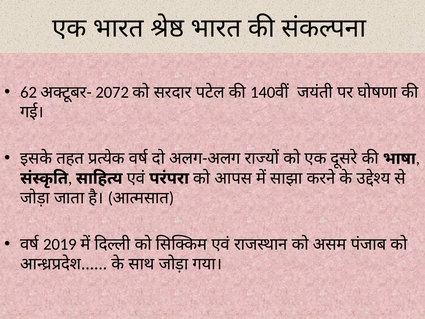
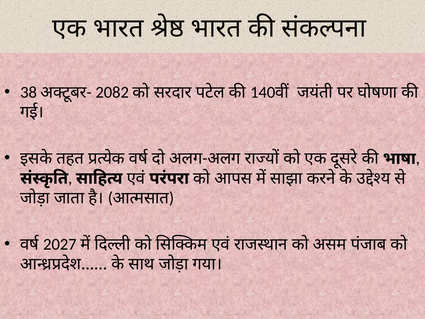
62: 62 -> 38 (29, 92)
2072: 2072 -> 2082 (112, 92)
2019: 2019 -> 2027 (60, 244)
